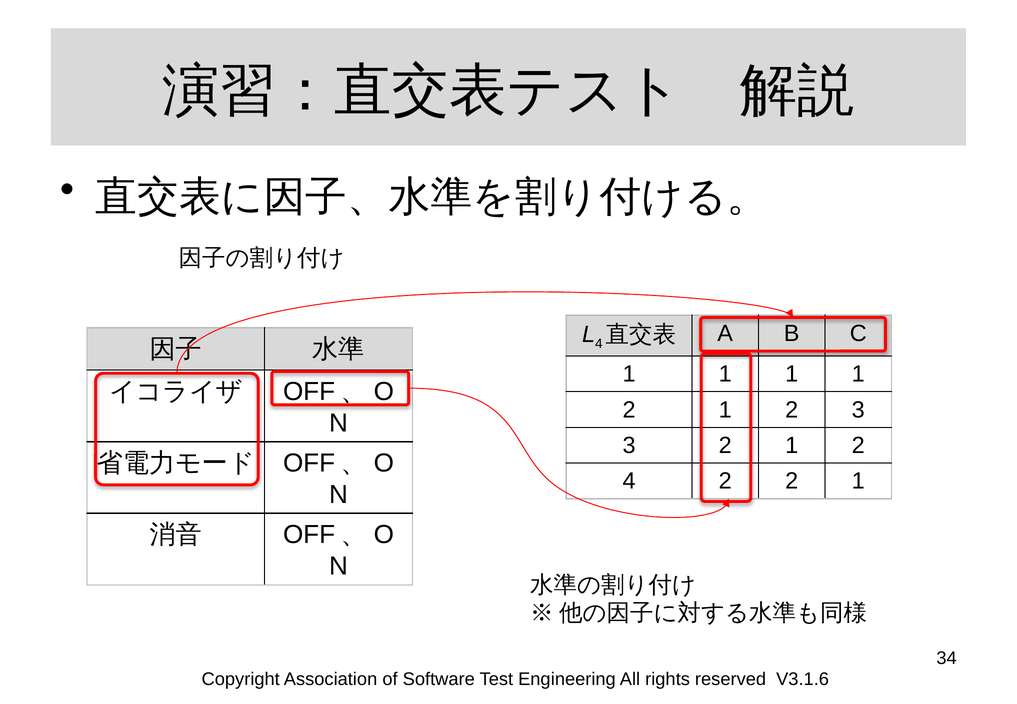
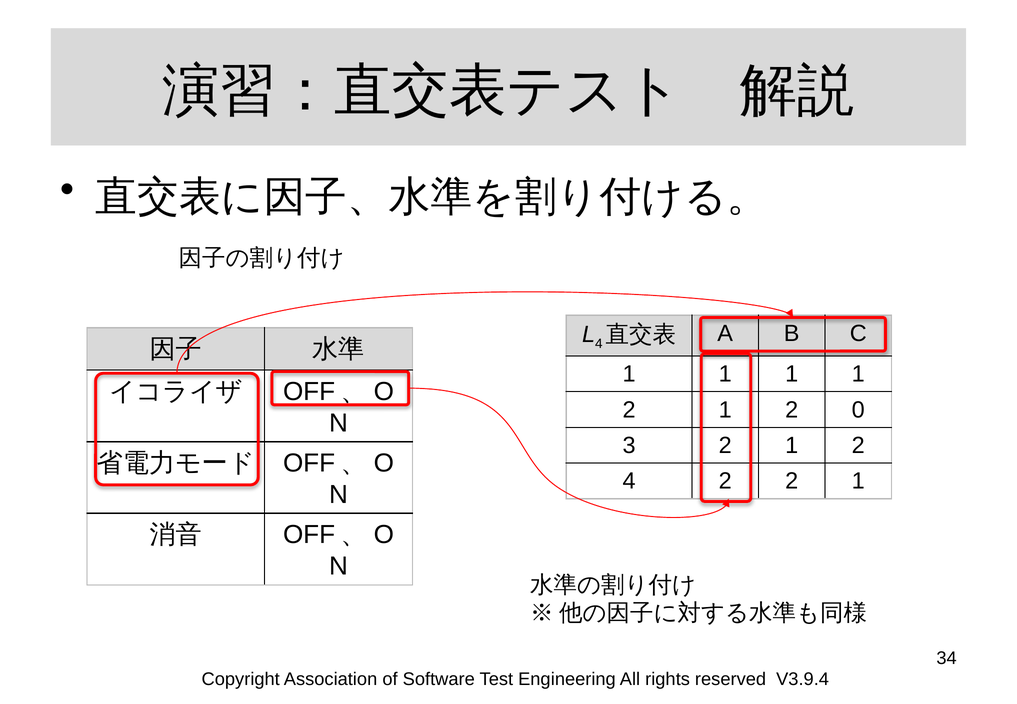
2 3: 3 -> 0 (858, 410)
V3.1.6: V3.1.6 -> V3.9.4 (803, 679)
